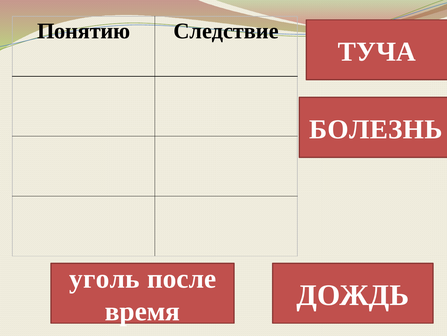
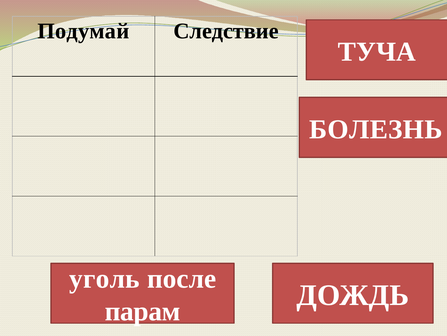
Понятию: Понятию -> Подумай (83, 31)
время: время -> парам (143, 311)
